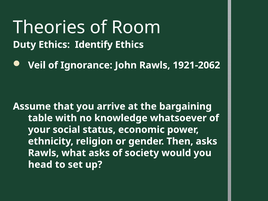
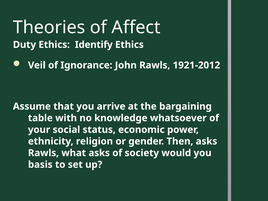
Room: Room -> Affect (136, 27)
1921-2062: 1921-2062 -> 1921-2012 (196, 65)
head: head -> basis (40, 165)
